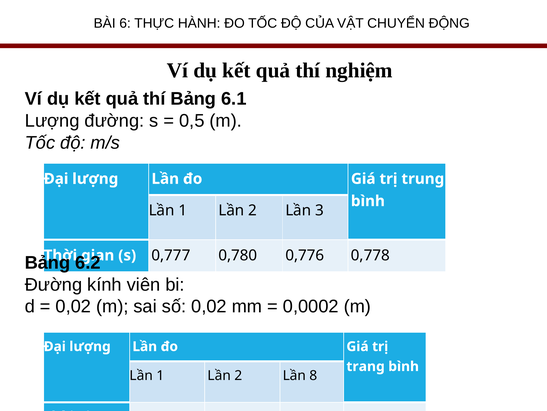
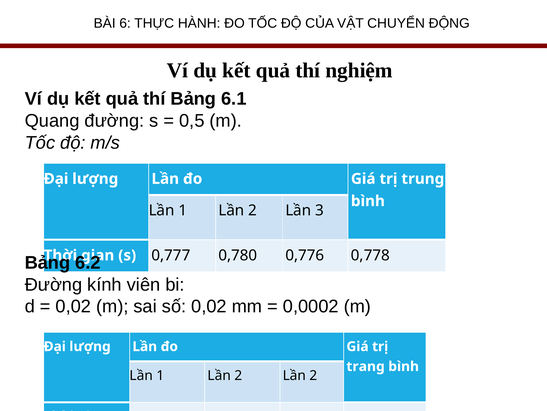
Lượng: Lượng -> Quang (52, 121)
2 Lần 8: 8 -> 2 (313, 375)
